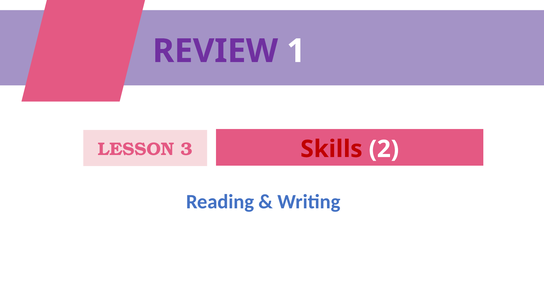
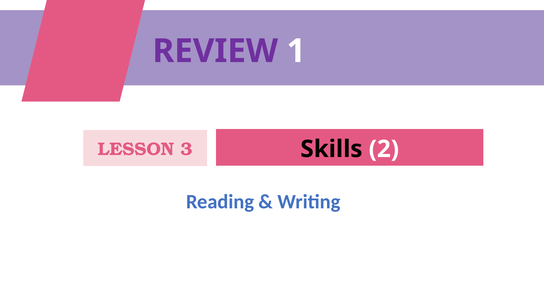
Skills colour: red -> black (331, 149)
